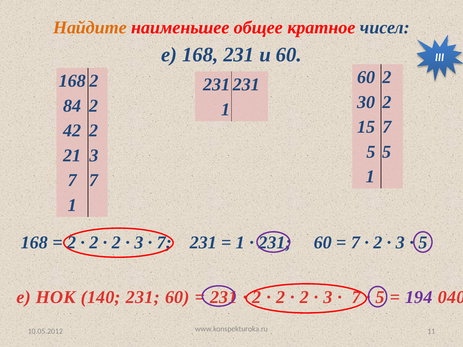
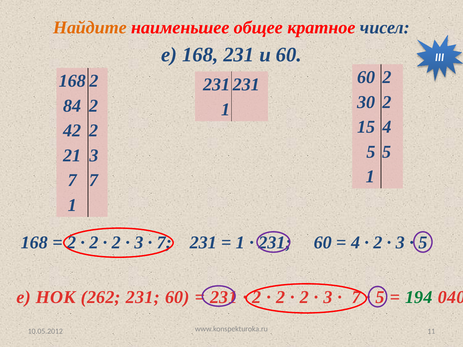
15 7: 7 -> 4 (387, 127)
7: 7 -> 4 (356, 243)
140: 140 -> 262 (101, 297)
194 colour: purple -> green (419, 297)
